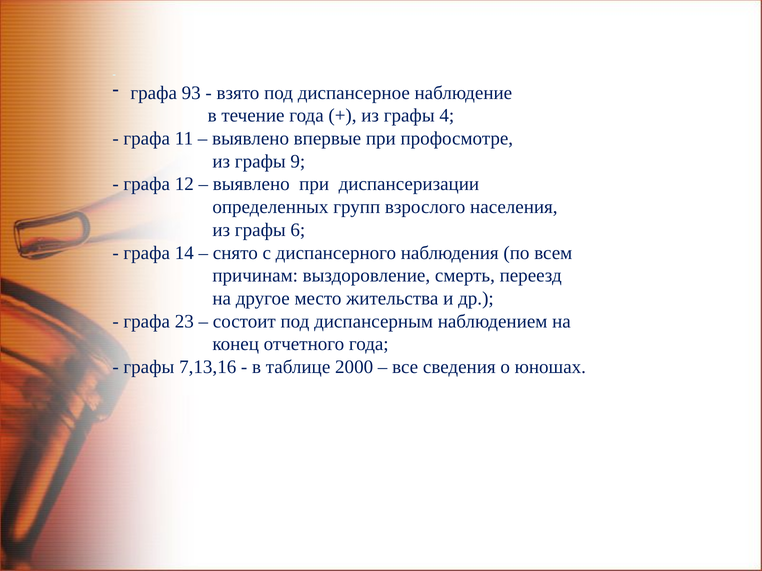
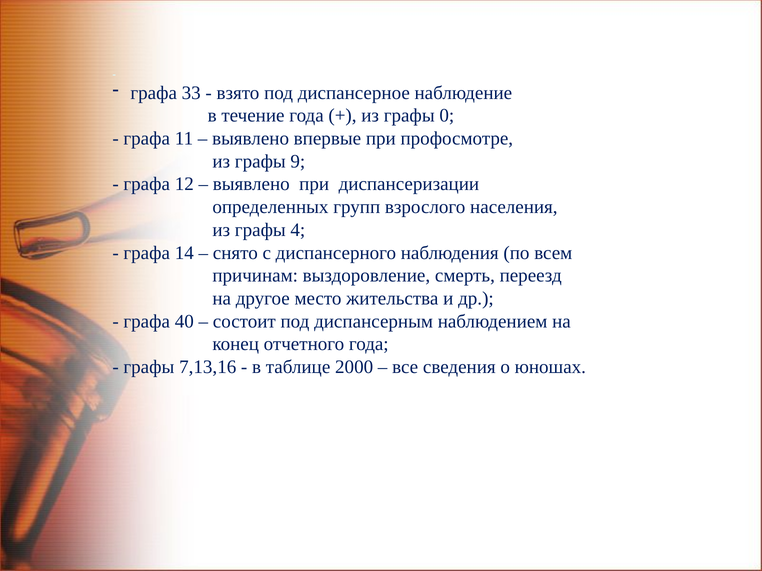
93: 93 -> 33 (191, 93)
4: 4 -> 0 (447, 116)
6: 6 -> 4 (298, 230)
23: 23 -> 40 (184, 322)
